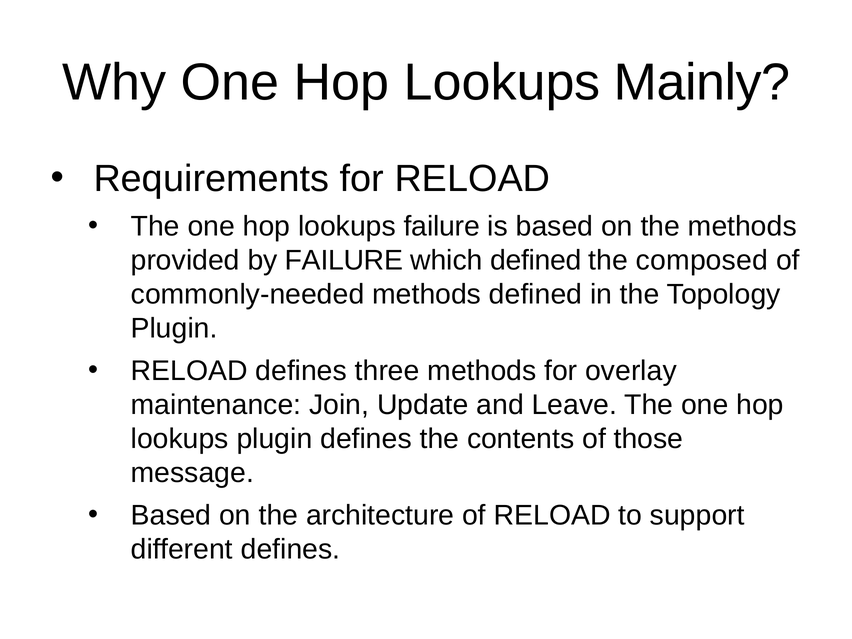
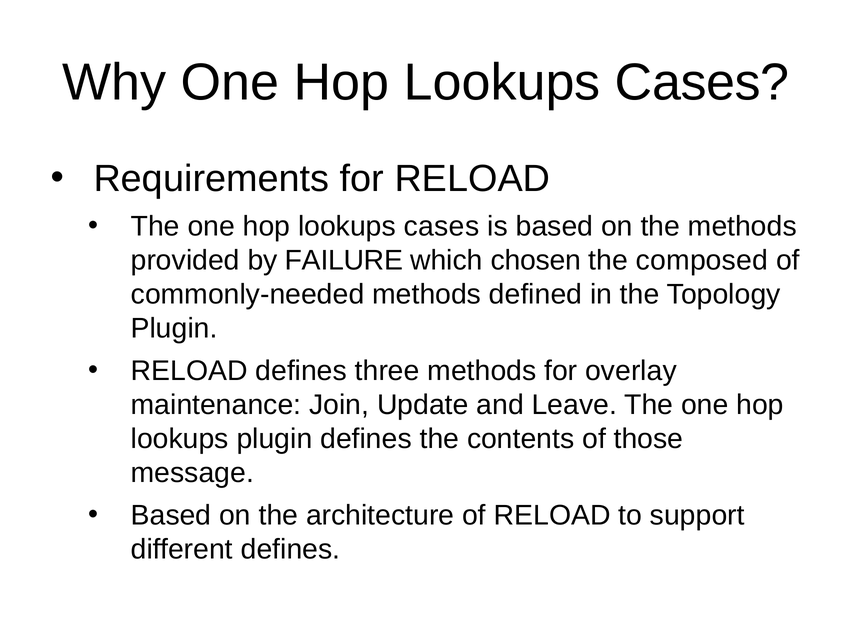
Mainly: Mainly -> Cases (702, 82)
failure: failure -> cases (442, 226)
which defined: defined -> chosen (536, 260)
